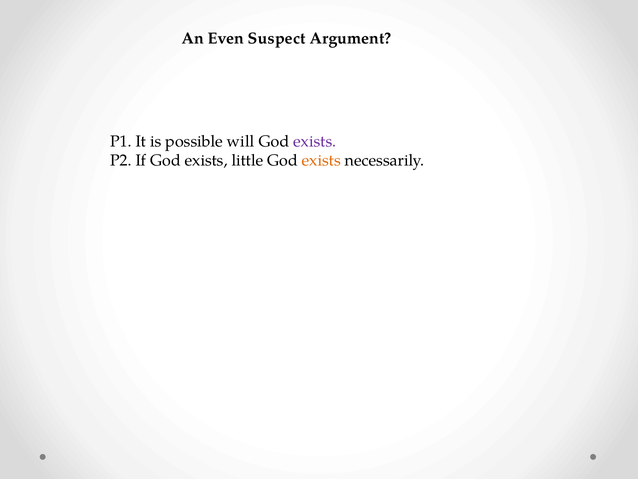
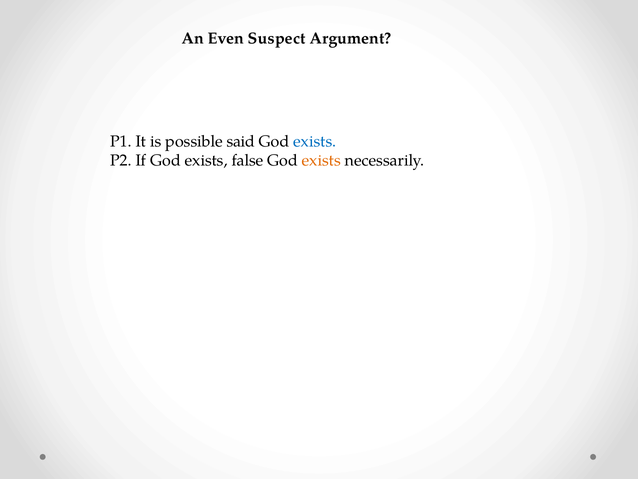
will: will -> said (241, 141)
exists colour: purple -> blue (315, 141)
little: little -> false (248, 160)
